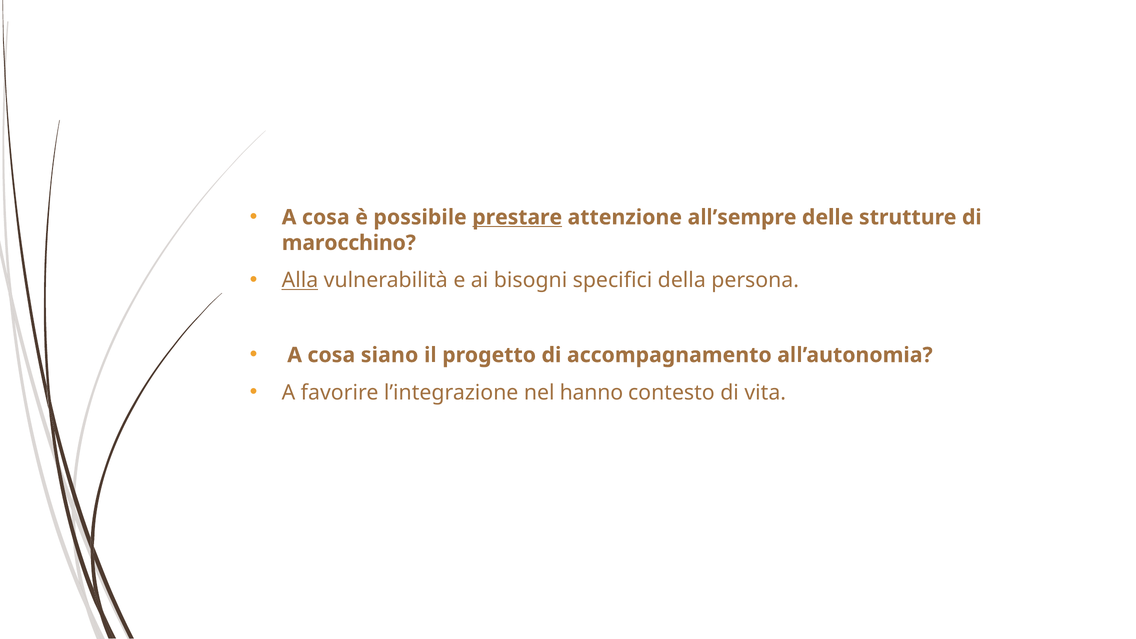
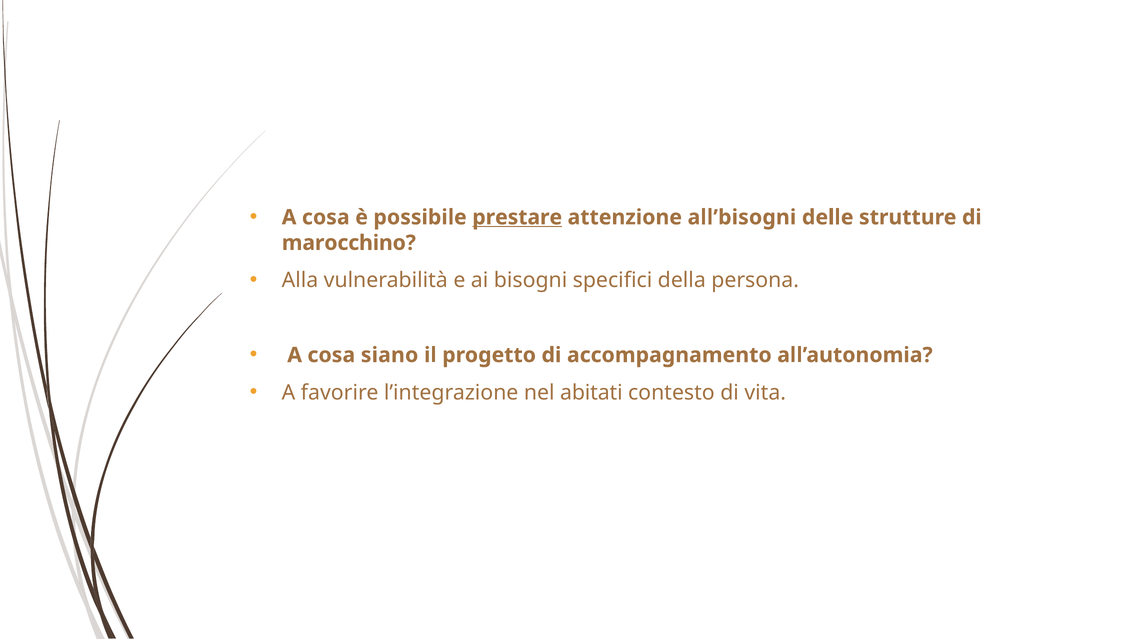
all’sempre: all’sempre -> all’bisogni (742, 217)
Alla underline: present -> none (300, 280)
hanno: hanno -> abitati (591, 393)
